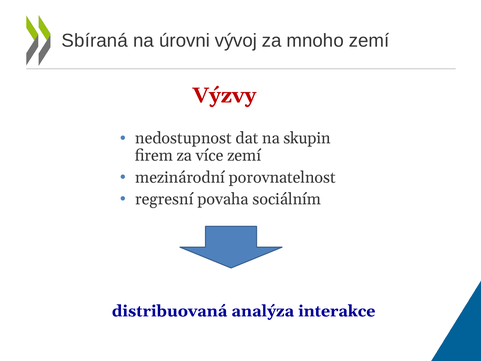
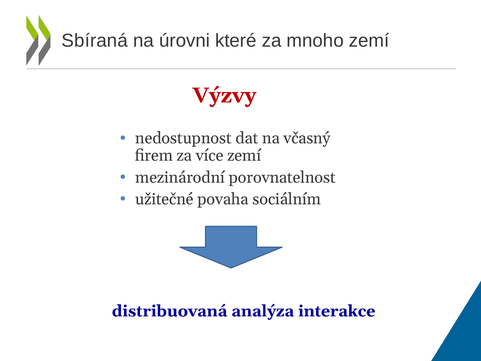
vývoj: vývoj -> které (236, 41)
skupin: skupin -> včasný (307, 138)
regresní: regresní -> užitečné (164, 199)
